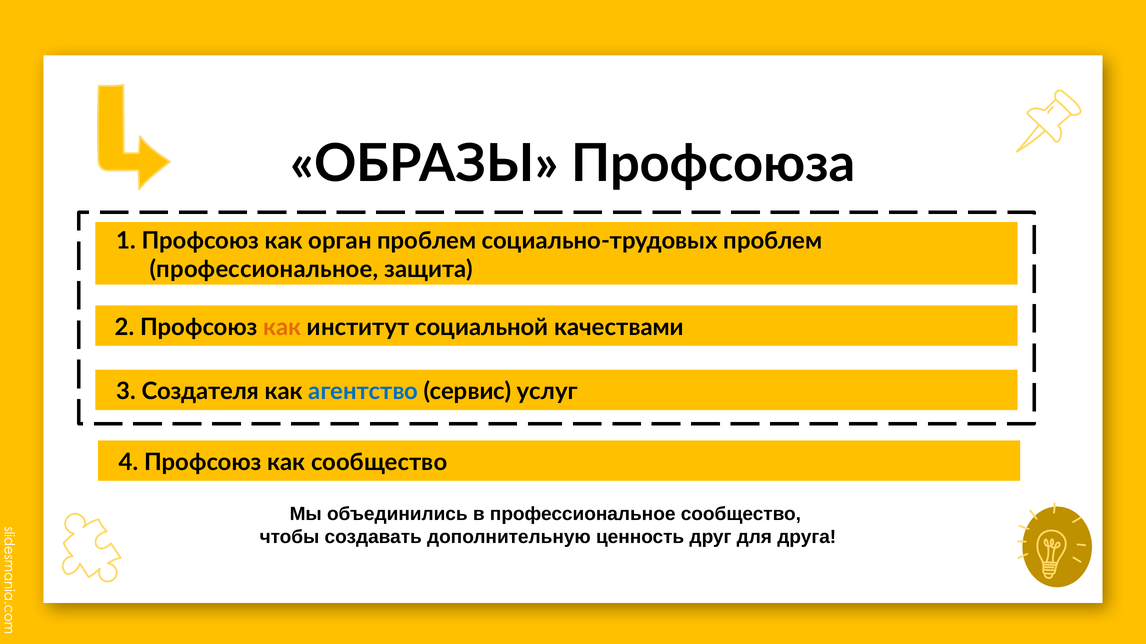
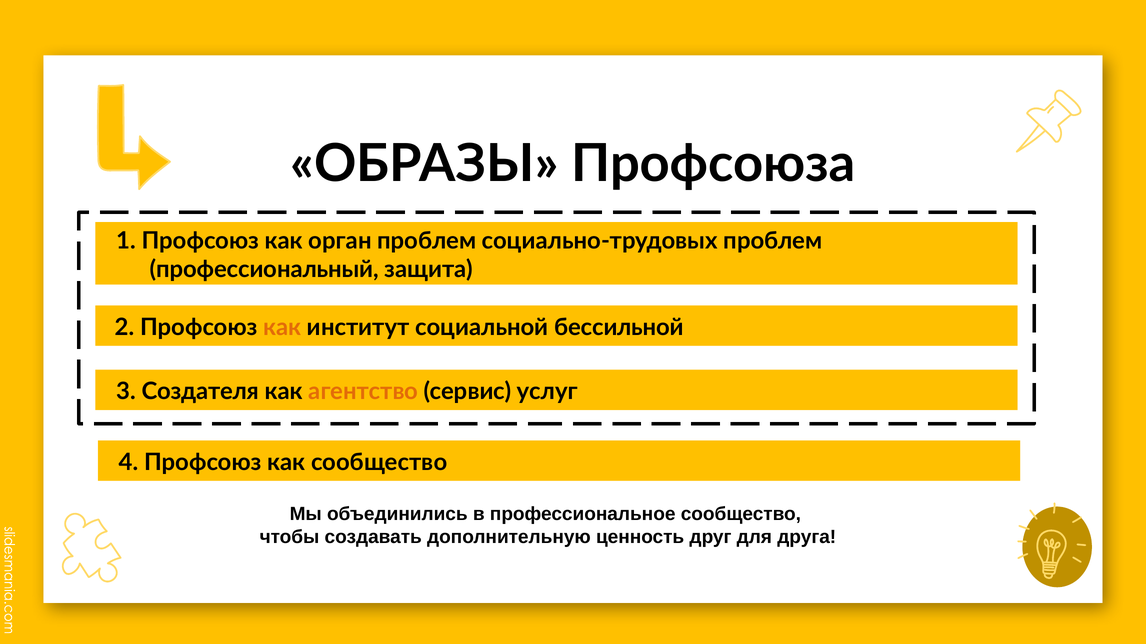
профессиональное: профессиональное -> профессиональный (264, 270)
качествами: качествами -> бессильной (619, 328)
агентство colour: blue -> orange (363, 392)
